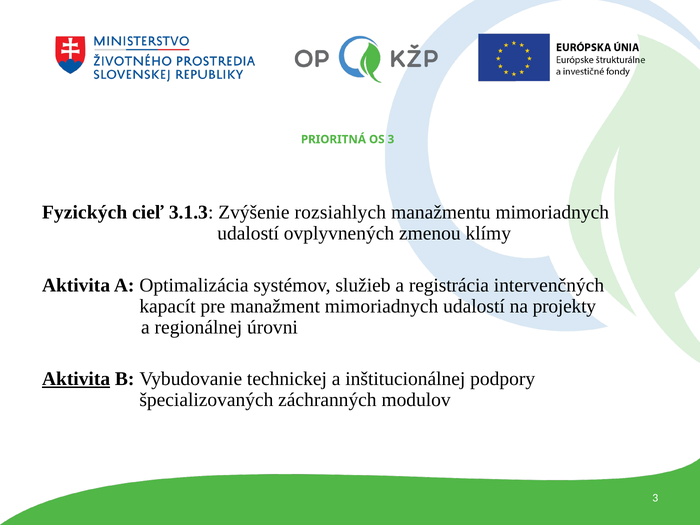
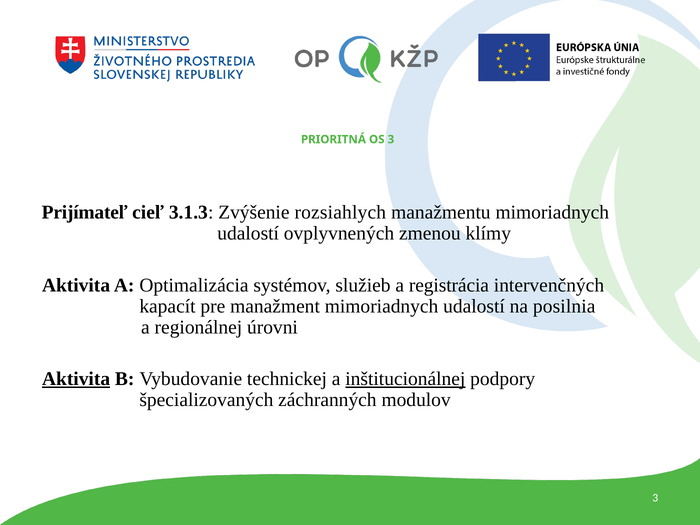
Fyzických: Fyzických -> Prijímateľ (85, 212)
projekty: projekty -> posilnia (564, 306)
inštitucionálnej underline: none -> present (405, 379)
